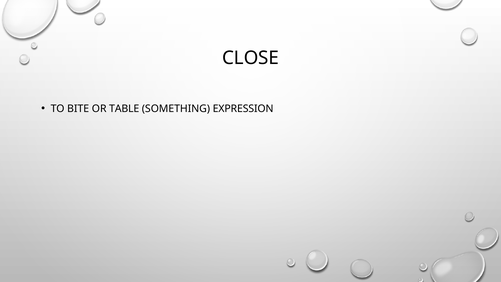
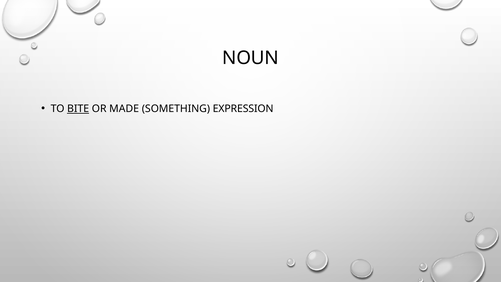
CLOSE: CLOSE -> NOUN (251, 58)
BITE underline: none -> present (78, 109)
TABLE: TABLE -> MADE (124, 109)
